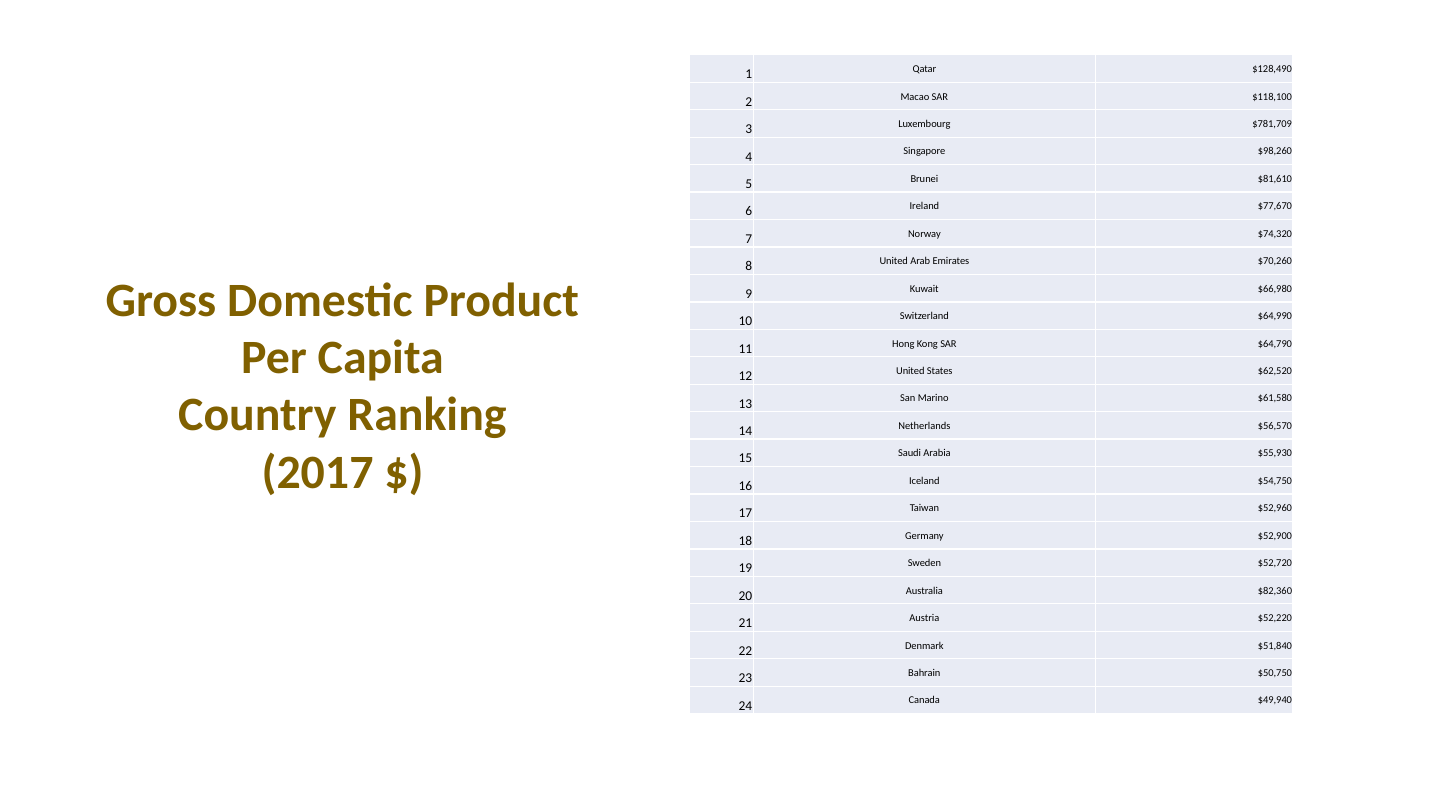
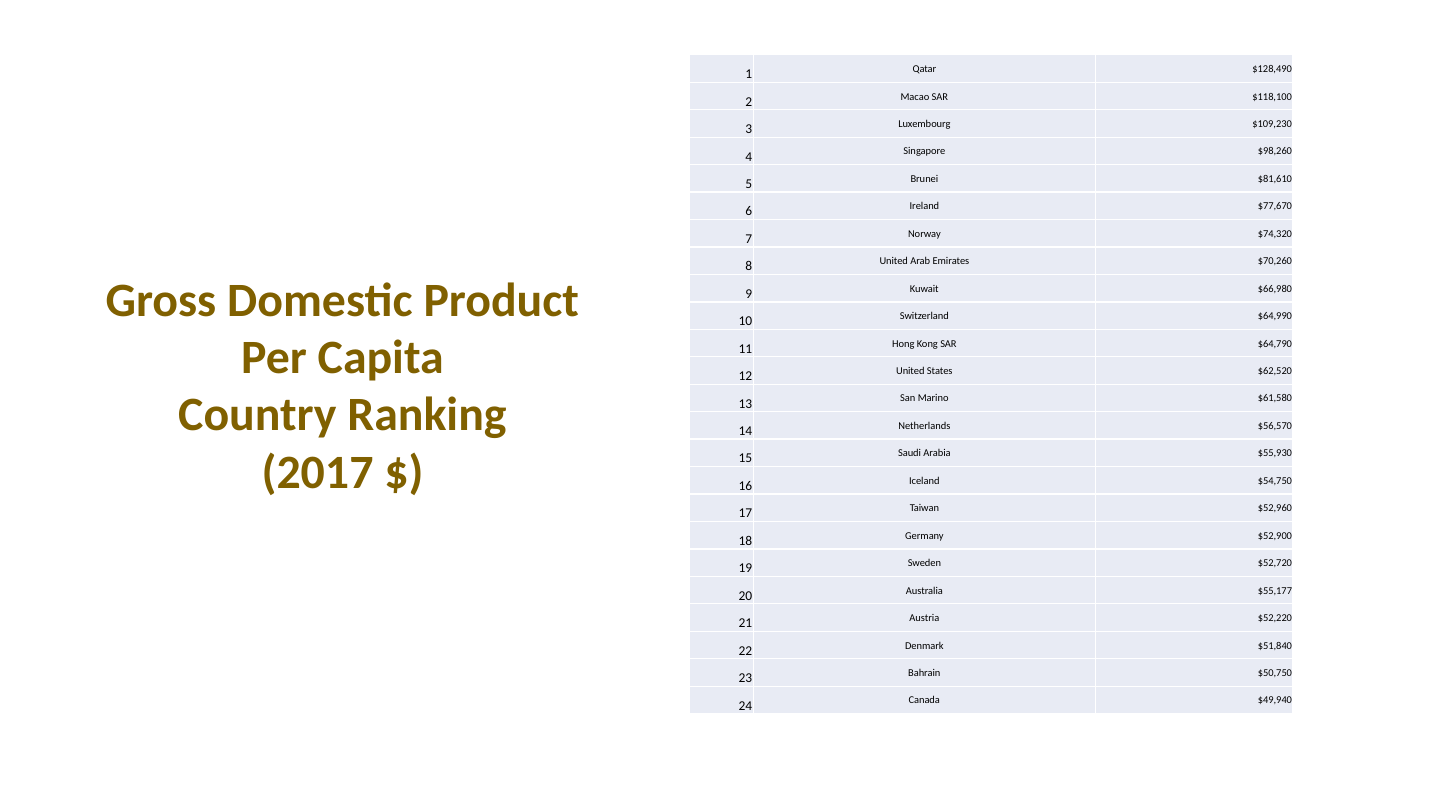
$781,709: $781,709 -> $109,230 (1272, 124)
$82,360: $82,360 -> $55,177 (1275, 591)
